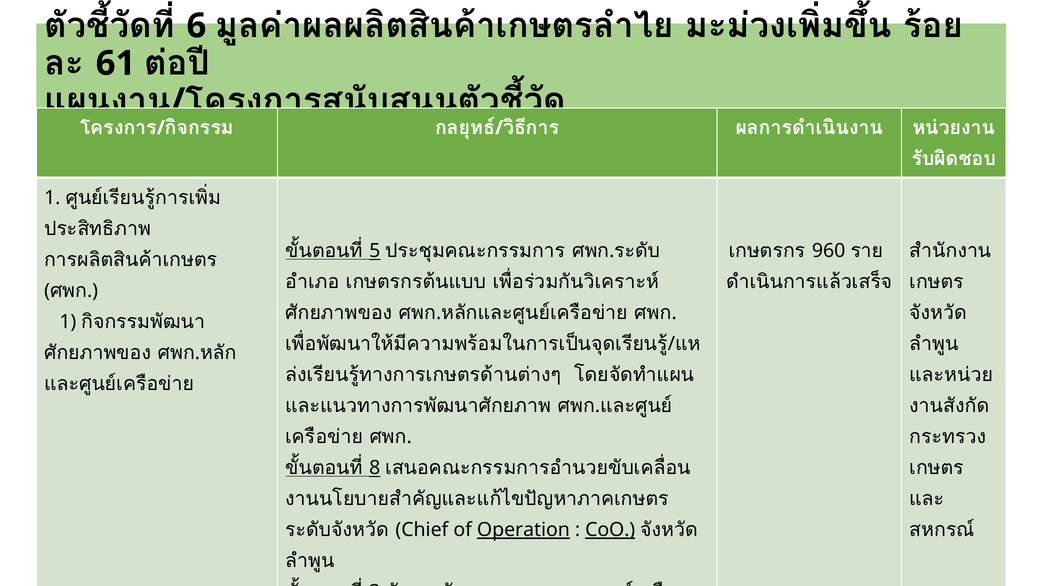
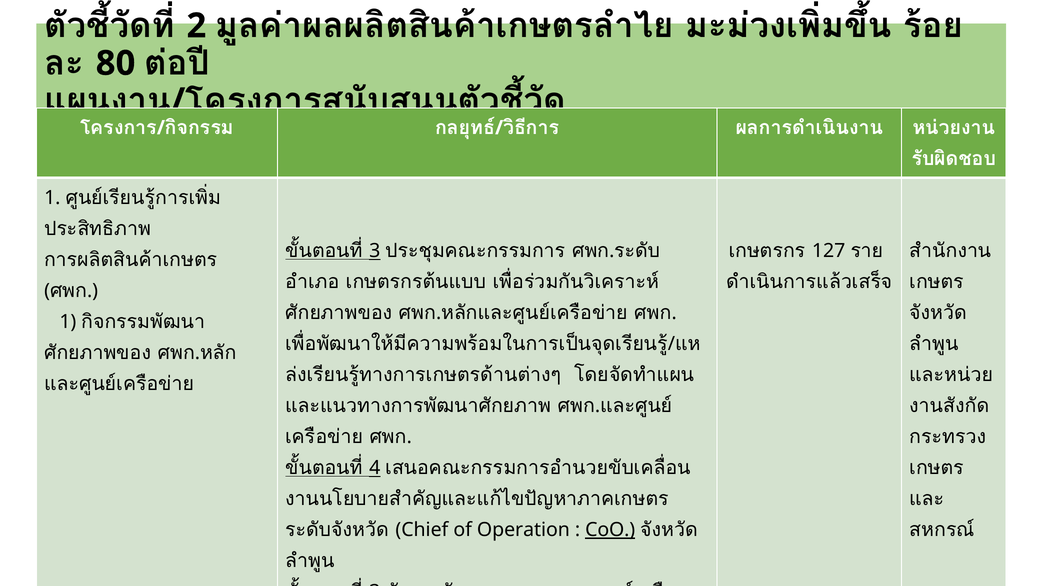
6: 6 -> 2 (196, 26)
61: 61 -> 80 (116, 63)
5: 5 -> 3 (375, 251)
960: 960 -> 127 (829, 251)
8: 8 -> 4 (375, 468)
Operation underline: present -> none (523, 530)
